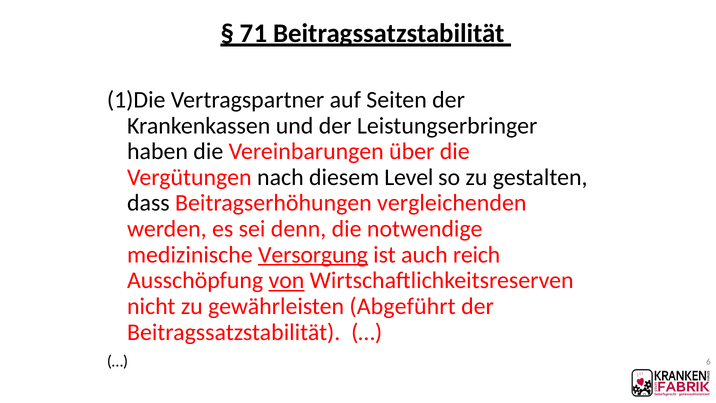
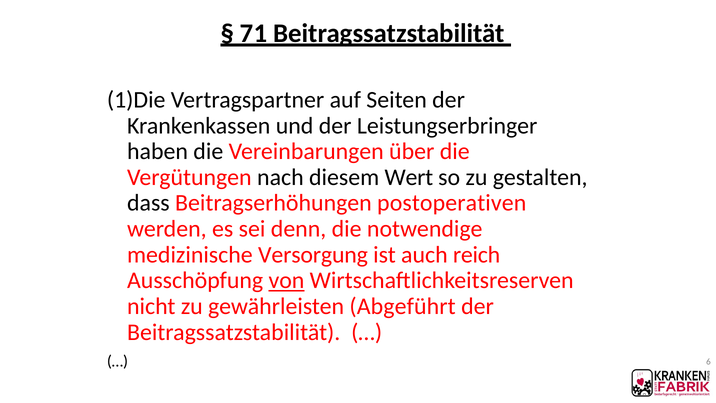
Level: Level -> Wert (409, 177)
vergleichenden: vergleichenden -> postoperativen (452, 203)
Versorgung underline: present -> none (313, 255)
